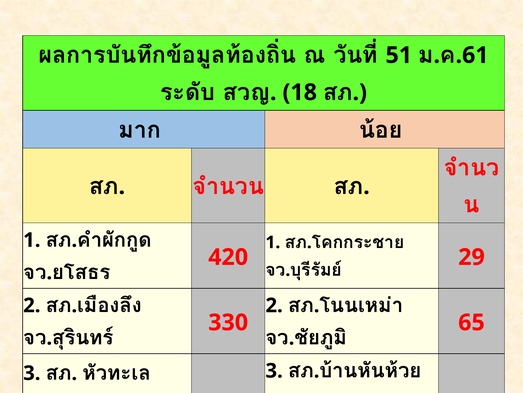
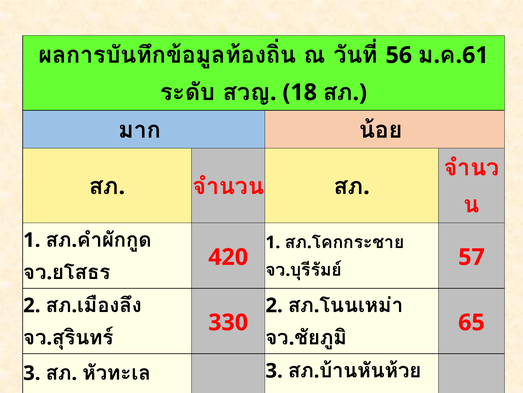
51: 51 -> 56 (399, 55)
29: 29 -> 57 (472, 257)
